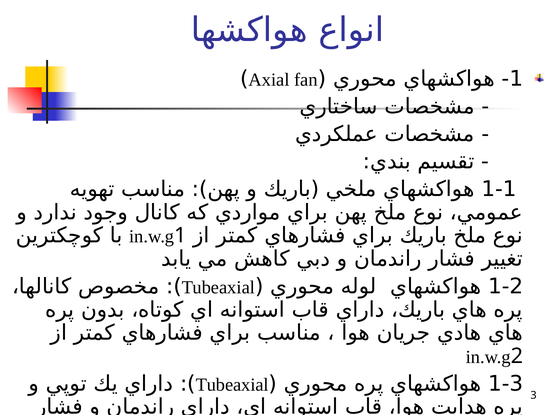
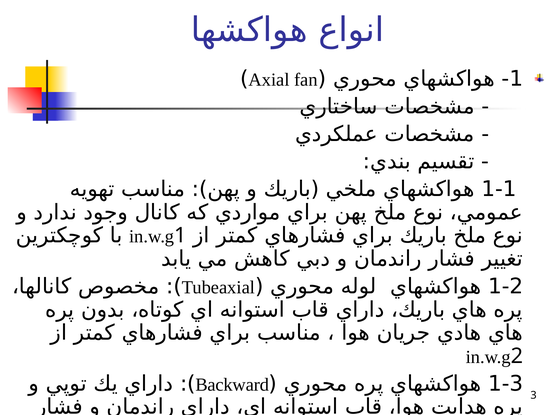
Tubeaxial: Tubeaxial -> Backward (232, 385)
